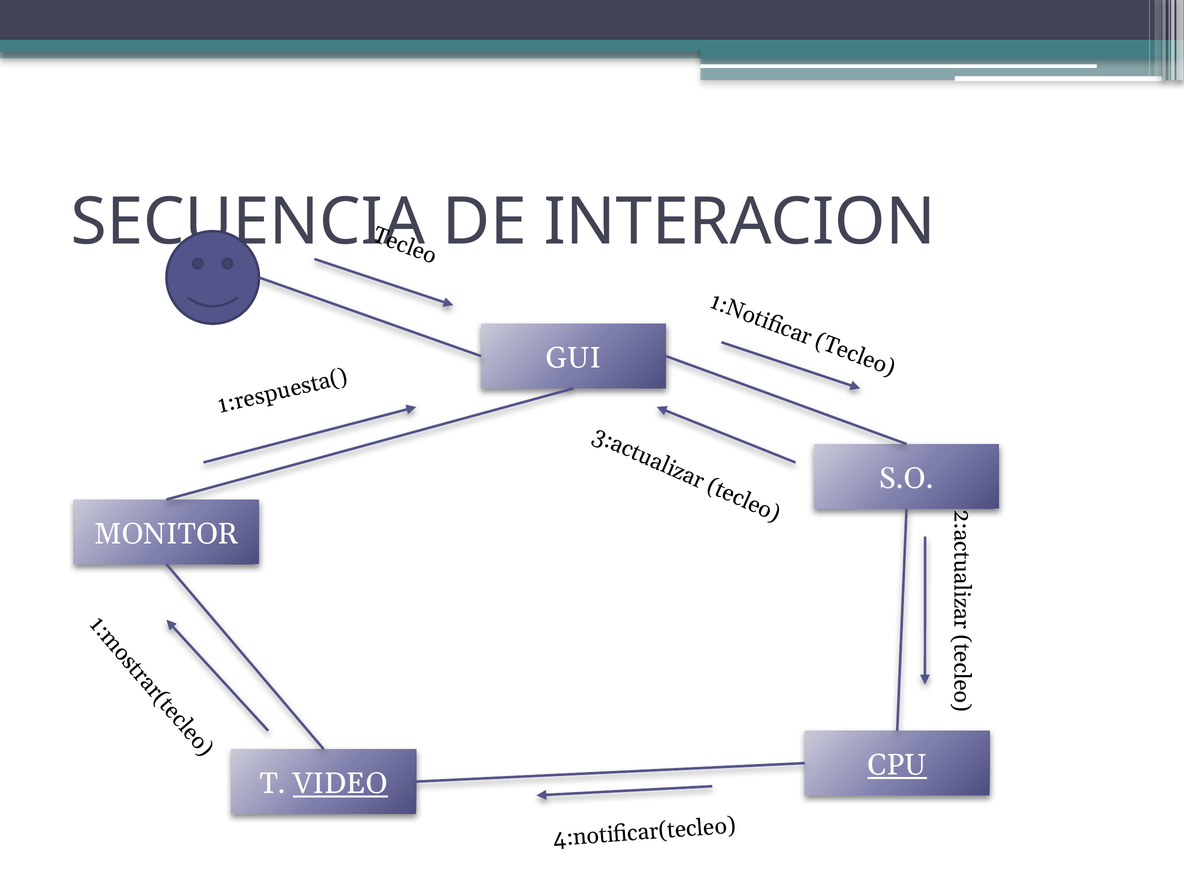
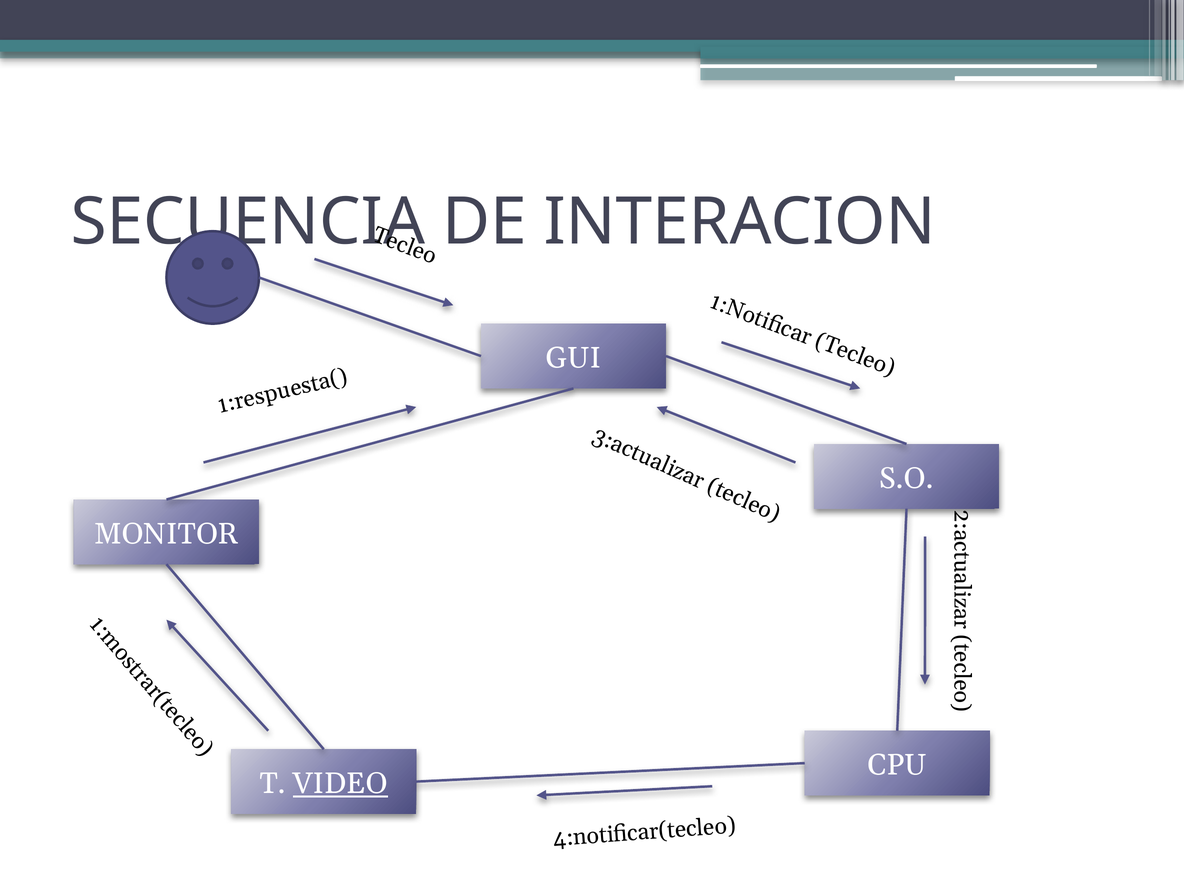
CPU underline: present -> none (897, 765)
